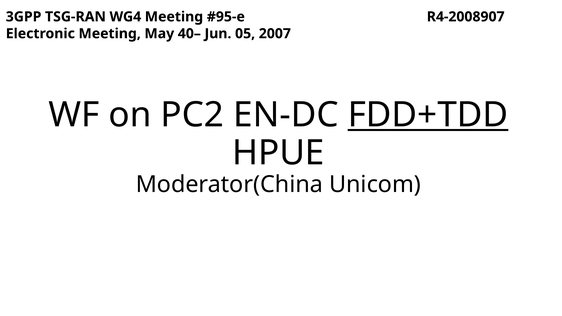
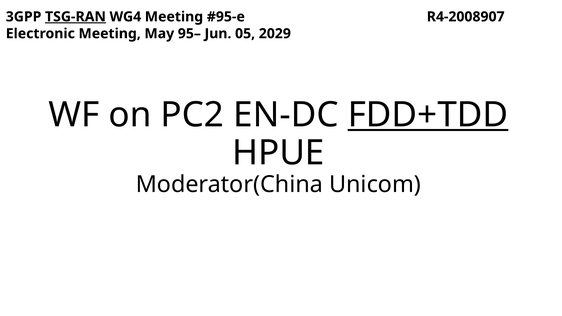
TSG-RAN underline: none -> present (75, 17)
40–: 40– -> 95– (189, 34)
2007: 2007 -> 2029 (275, 34)
